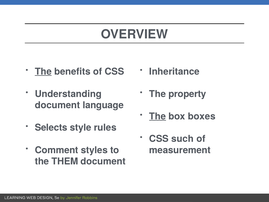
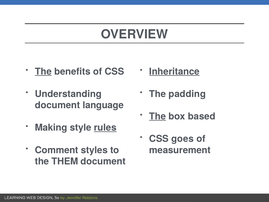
Inheritance underline: none -> present (174, 71)
property: property -> padding (187, 94)
boxes: boxes -> based (202, 116)
Selects: Selects -> Making (51, 128)
rules underline: none -> present (105, 128)
such: such -> goes (183, 139)
